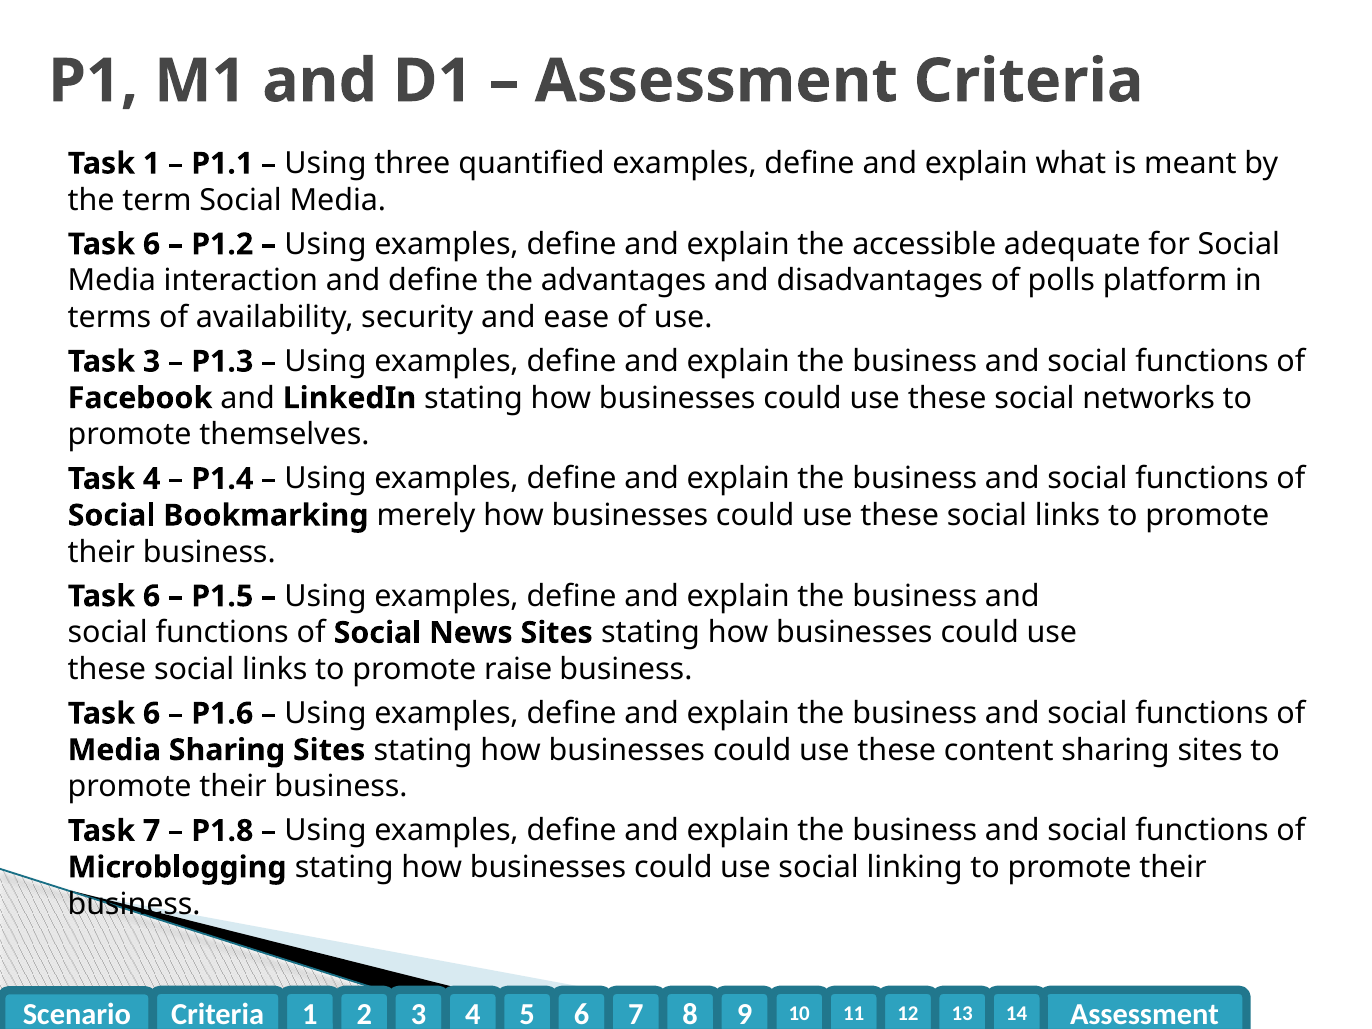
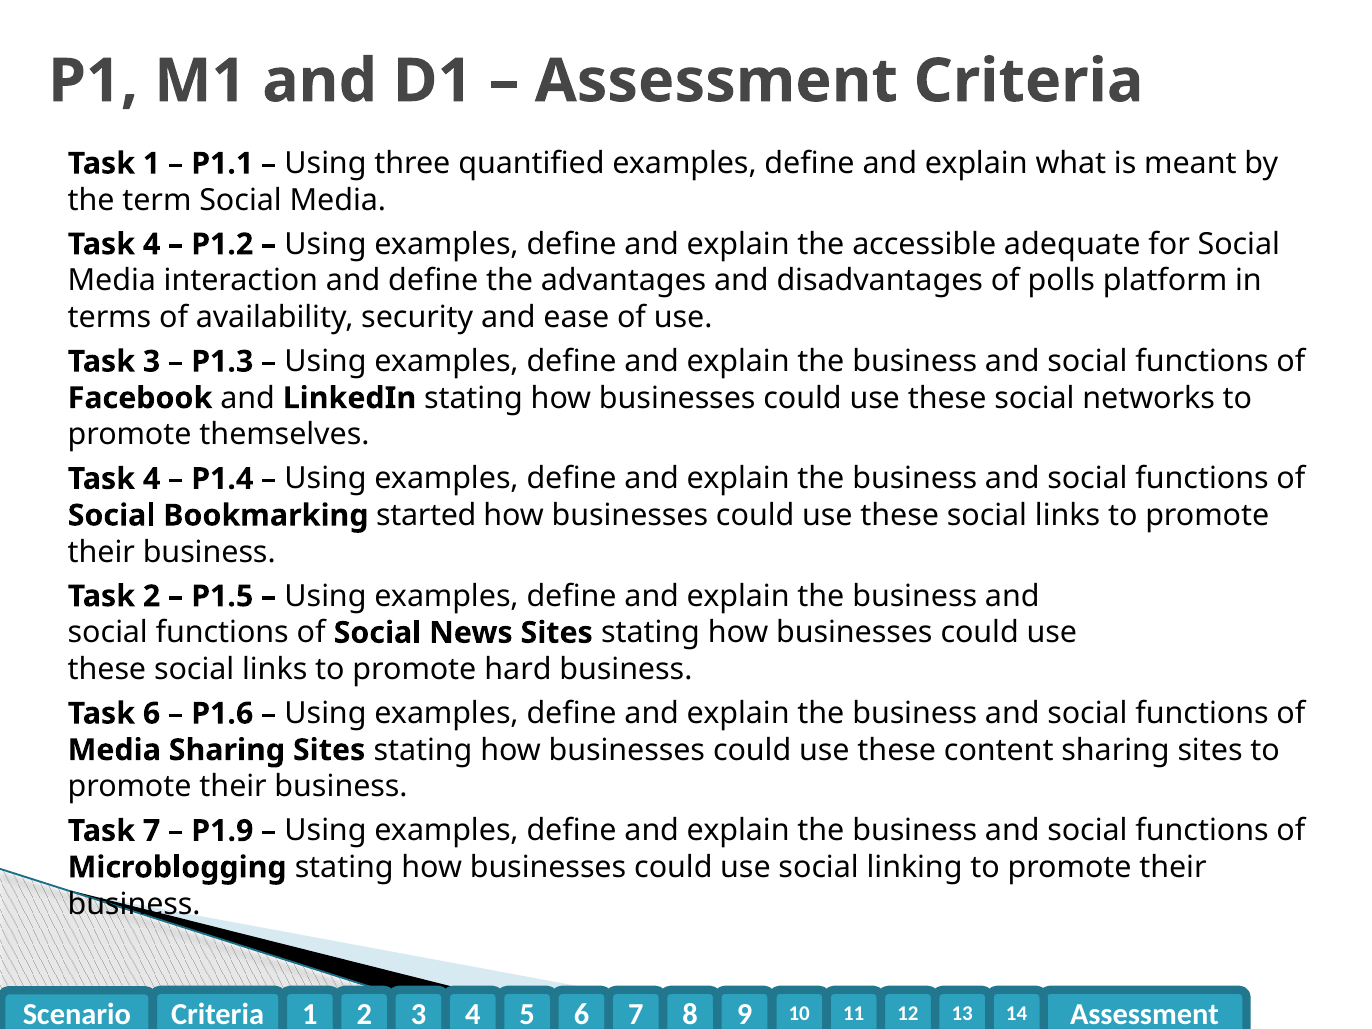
6: 6 -> 4 (152, 244)
merely: merely -> started (426, 515)
6: 6 -> 2 (152, 596)
raise: raise -> hard (518, 669)
P1.8: P1.8 -> P1.9 (222, 831)
